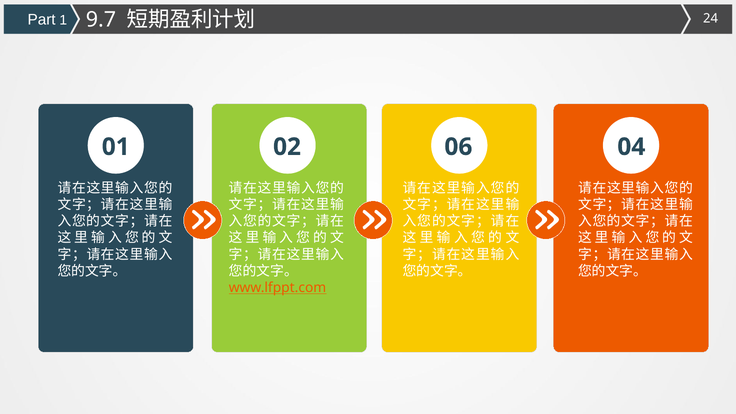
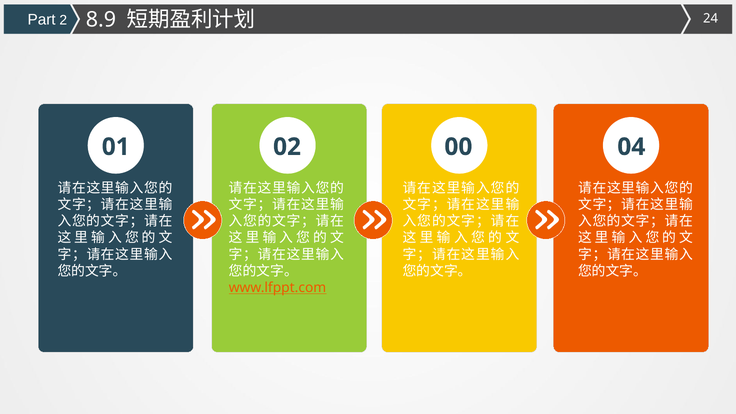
1: 1 -> 2 (63, 20)
9.7: 9.7 -> 8.9 (101, 20)
06: 06 -> 00 (458, 147)
